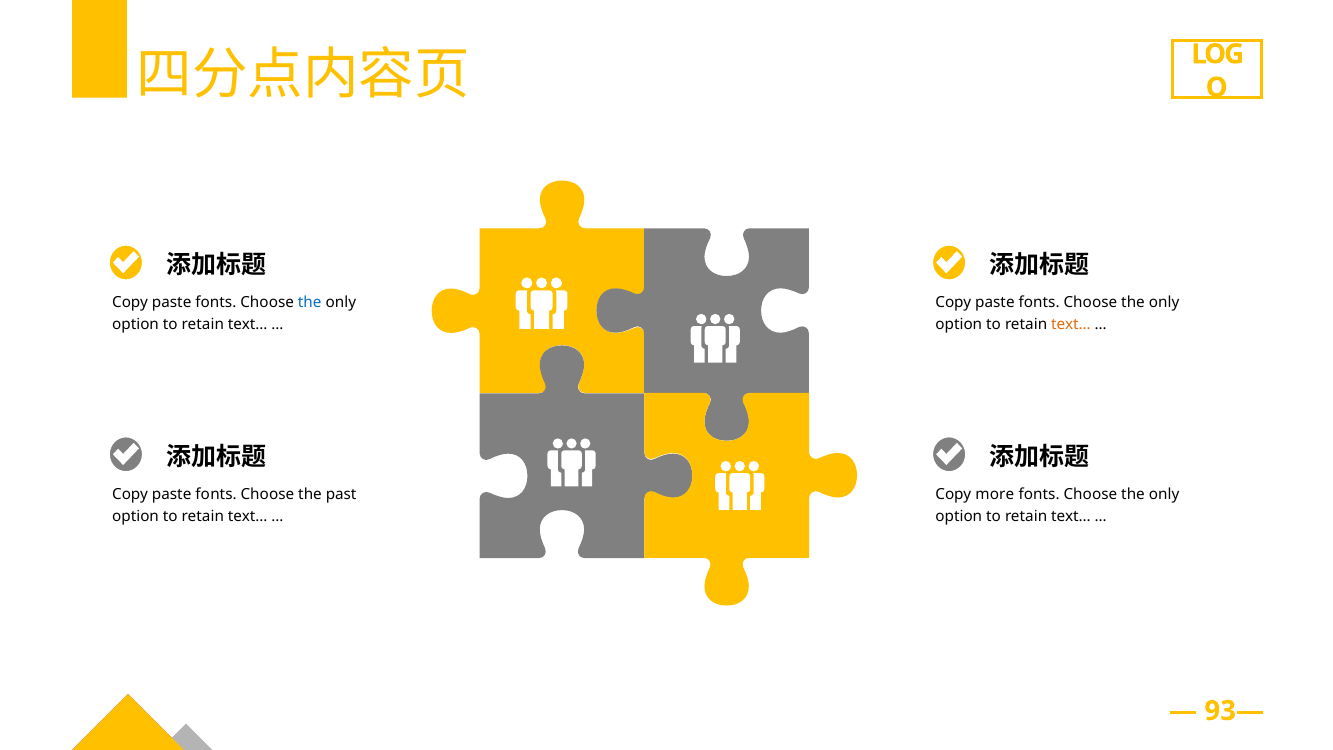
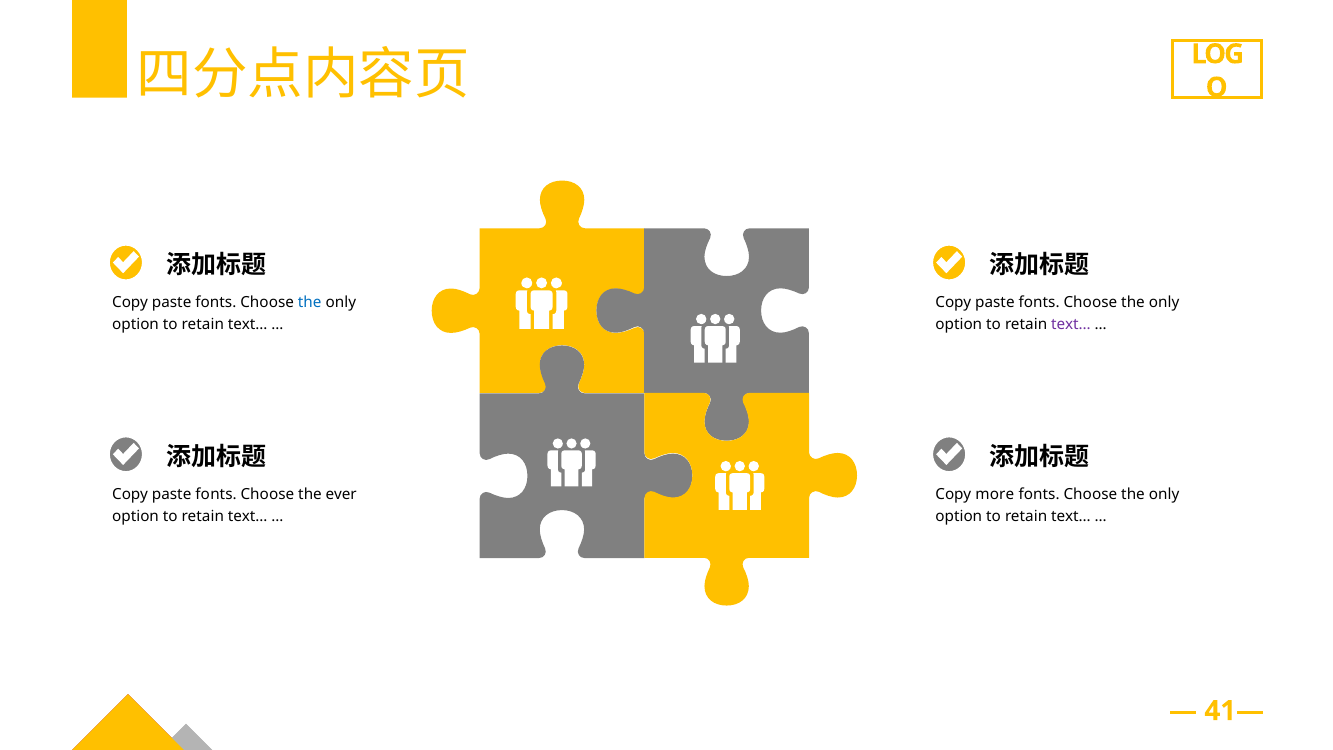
text… colour: orange -> purple (1071, 325)
past: past -> ever (341, 495)
93—: 93— -> 41— (1234, 711)
